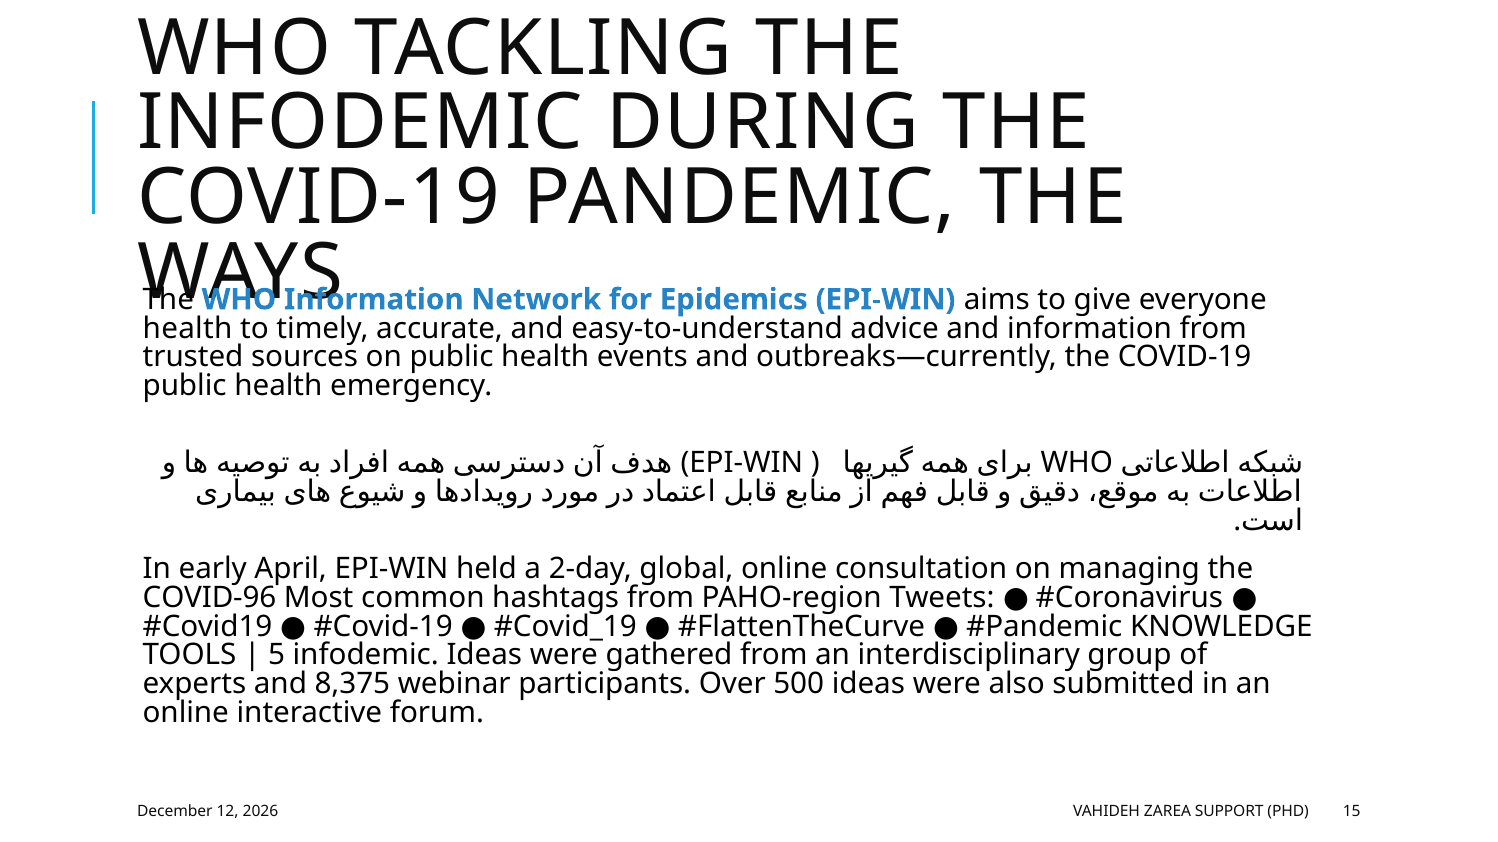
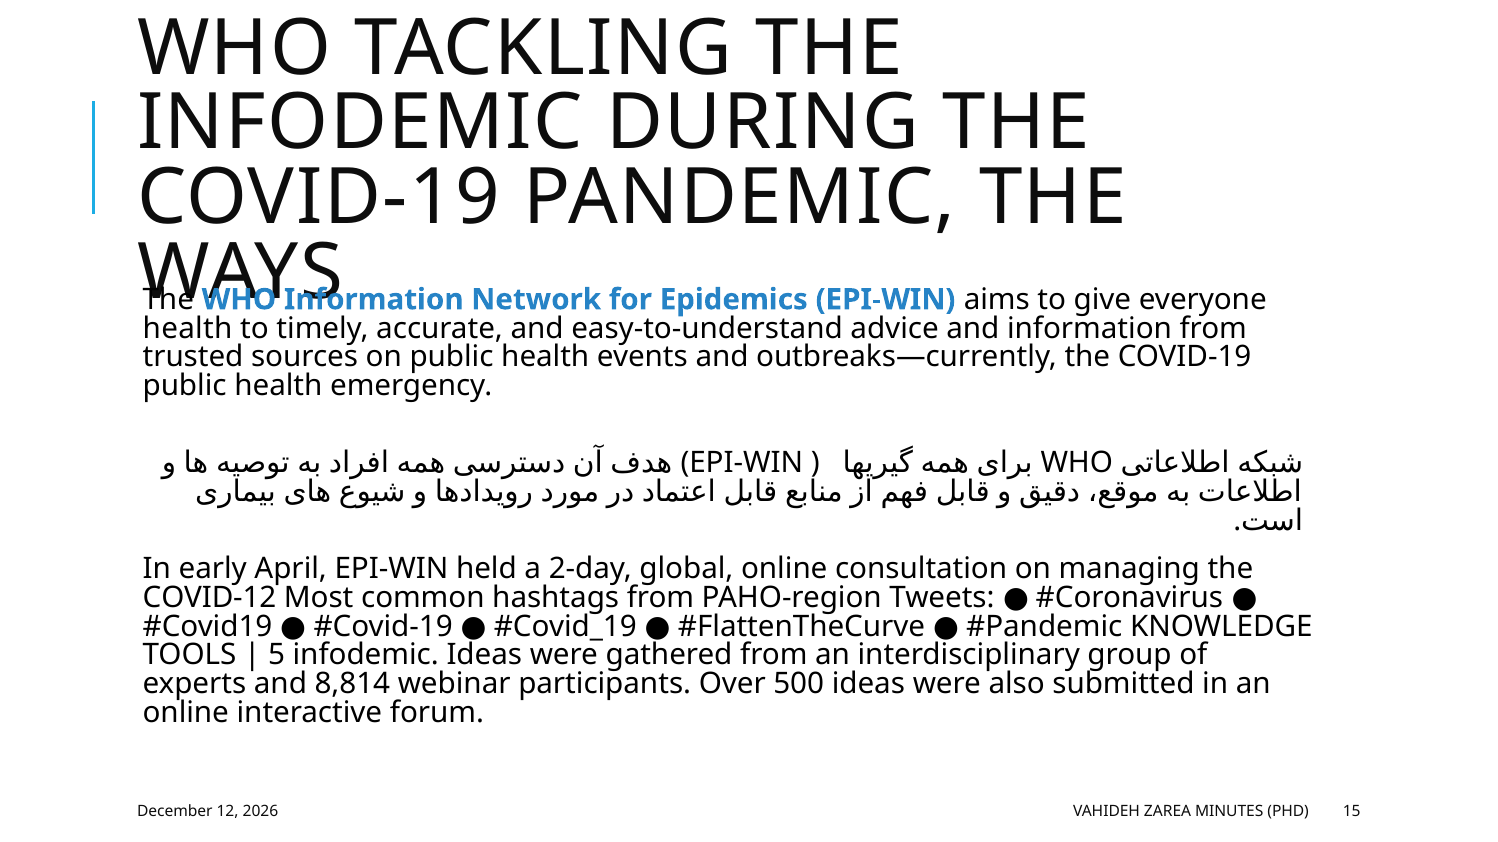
COVID-96: COVID-96 -> COVID-12 (210, 598)
8,375: 8,375 -> 8,814 (352, 684)
SUPPORT: SUPPORT -> MINUTES (1229, 812)
